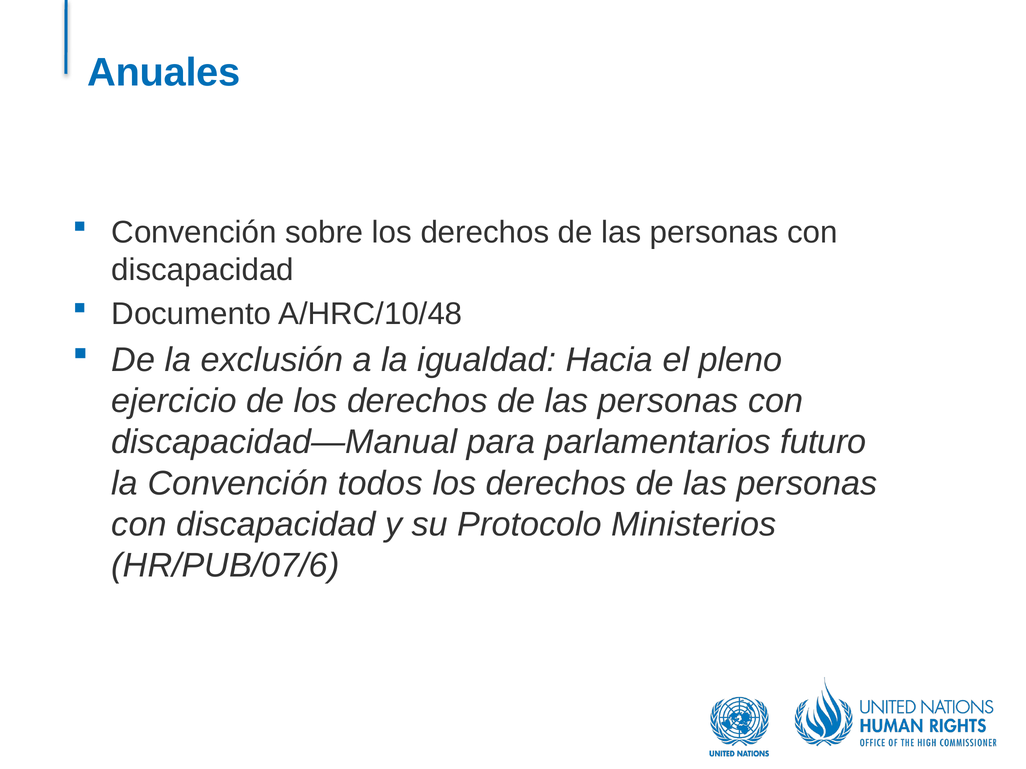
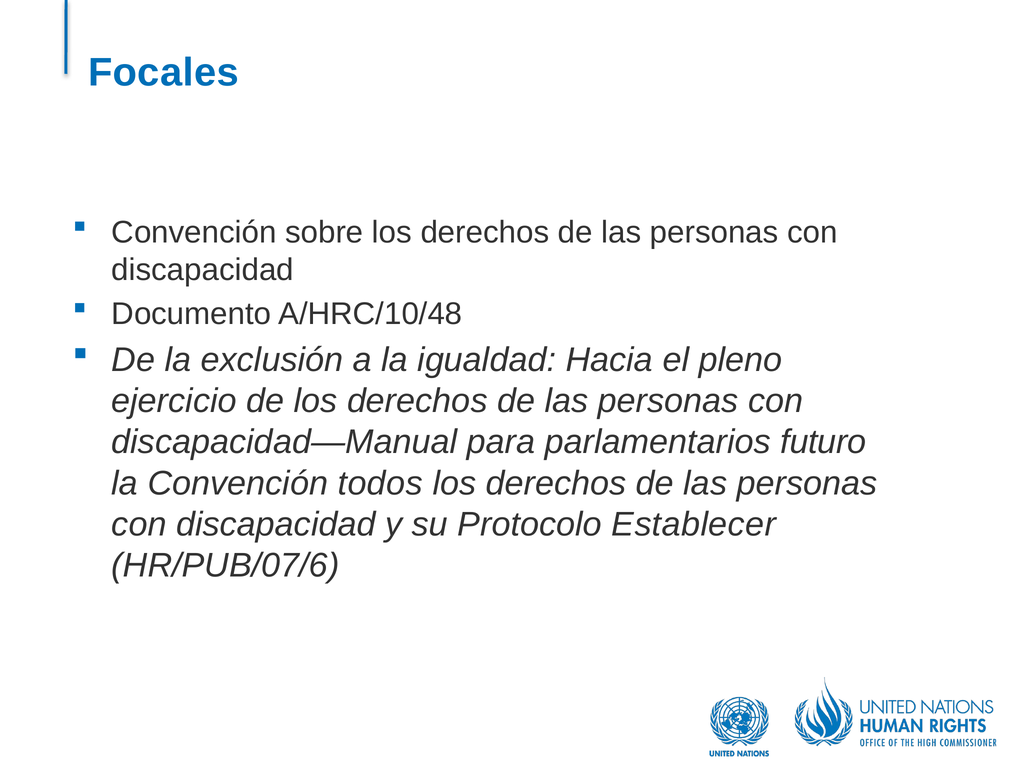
Anuales: Anuales -> Focales (163, 73)
Ministerios: Ministerios -> Establecer (694, 525)
